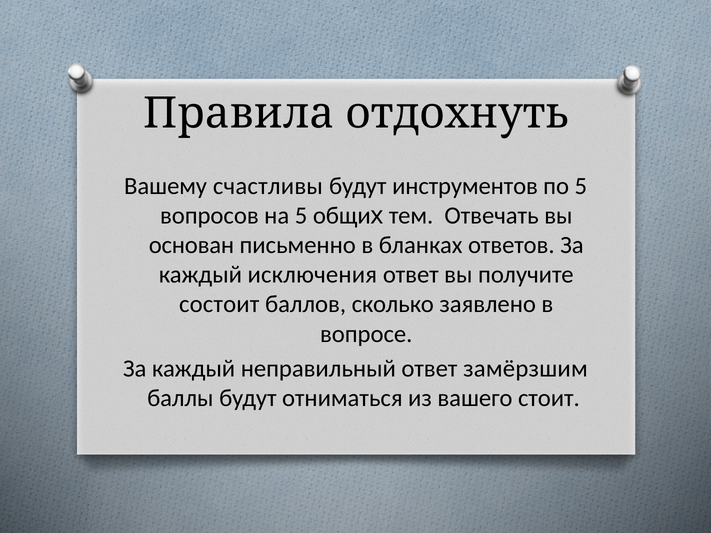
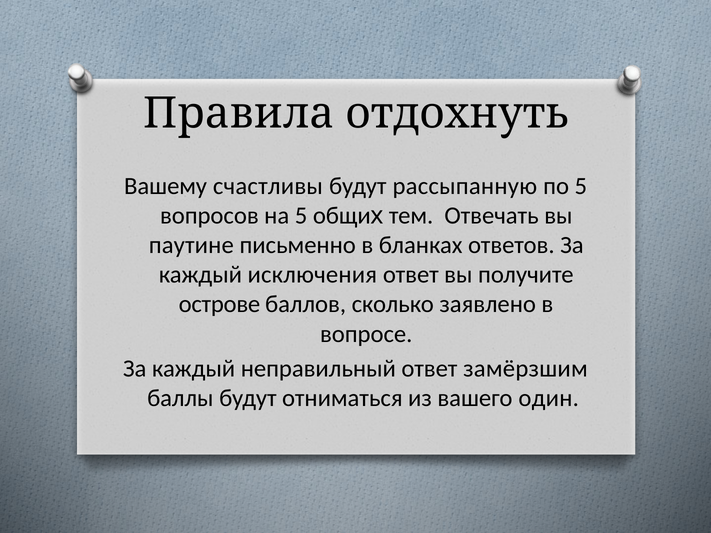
инструментов: инструментов -> рассыпанную (465, 186)
основан: основан -> паутине (191, 245)
состоит: состоит -> острове (219, 304)
стоит: стоит -> один (549, 398)
